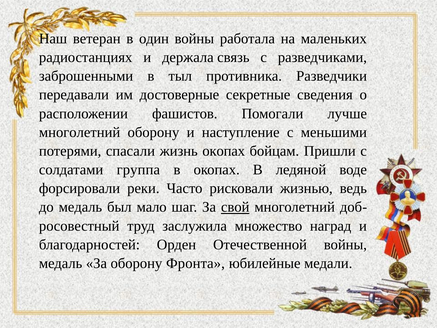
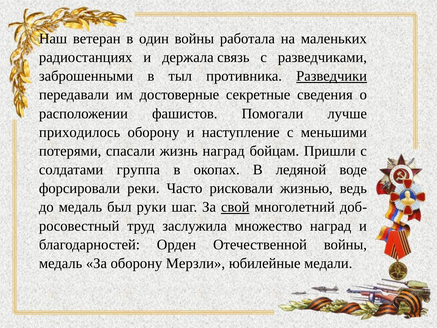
Разведчики underline: none -> present (332, 76)
многолетний: многолетний -> приходилось (80, 132)
жизнь окопах: окопах -> наград (224, 151)
мало: мало -> руки (152, 207)
Фронта: Фронта -> Мерзли (196, 263)
